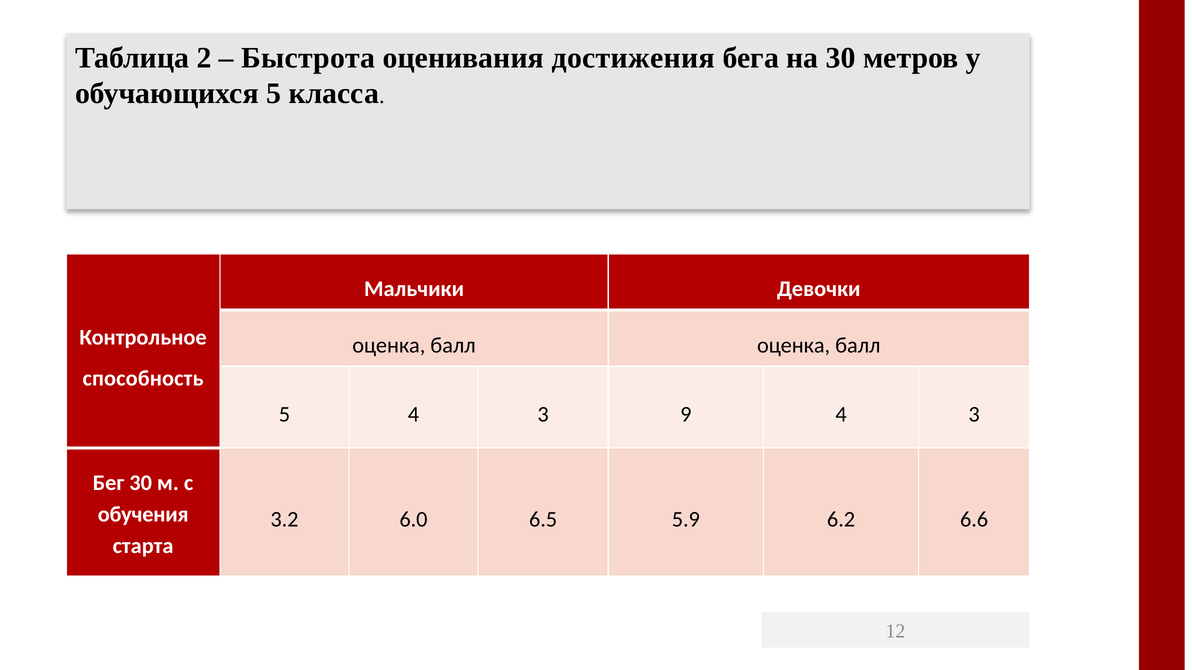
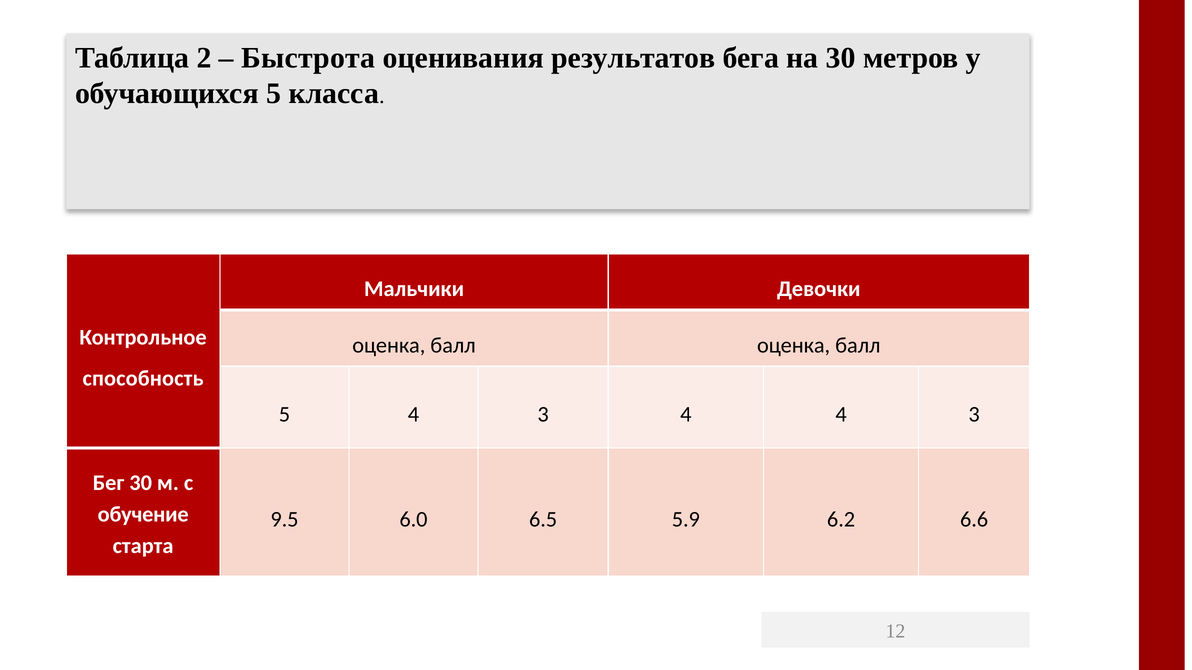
достижения: достижения -> результатов (633, 58)
3 9: 9 -> 4 (686, 414)
обучения: обучения -> обучение (143, 515)
3.2: 3.2 -> 9.5 (284, 520)
